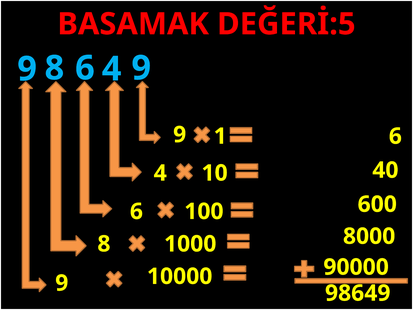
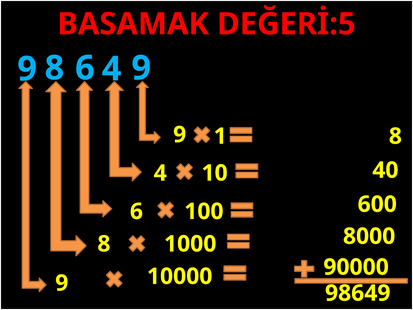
1 6: 6 -> 8 (395, 136)
